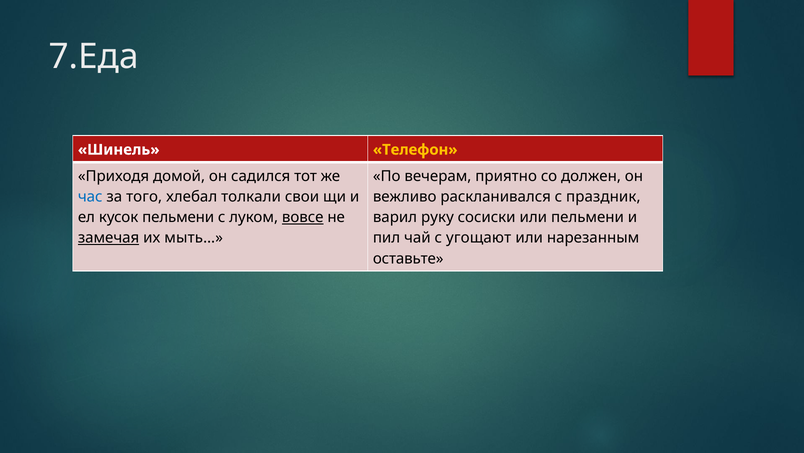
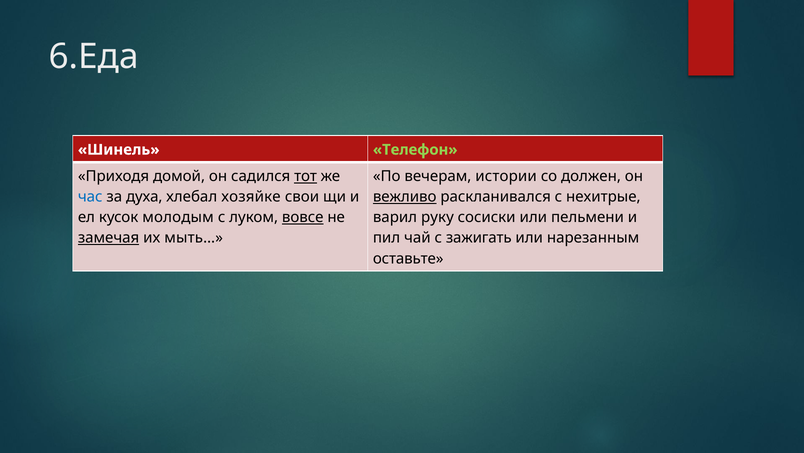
7.Еда: 7.Еда -> 6.Еда (94, 56)
Телефон colour: yellow -> light green (415, 149)
тот underline: none -> present (306, 176)
приятно: приятно -> истории (506, 176)
того: того -> духа (144, 197)
толкали: толкали -> хозяйке (251, 197)
вежливо underline: none -> present (405, 197)
праздник: праздник -> нехитрые (603, 197)
кусок пельмени: пельмени -> молодым (178, 217)
угощают: угощают -> зажигать (479, 238)
